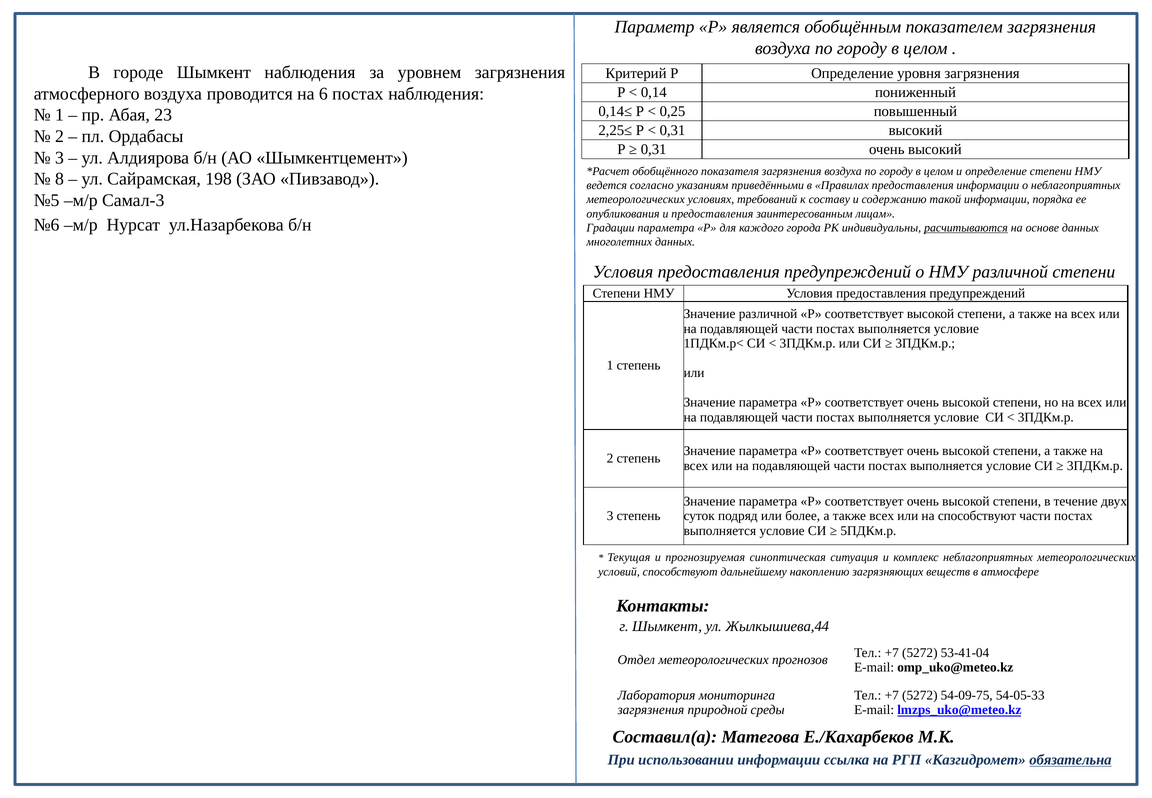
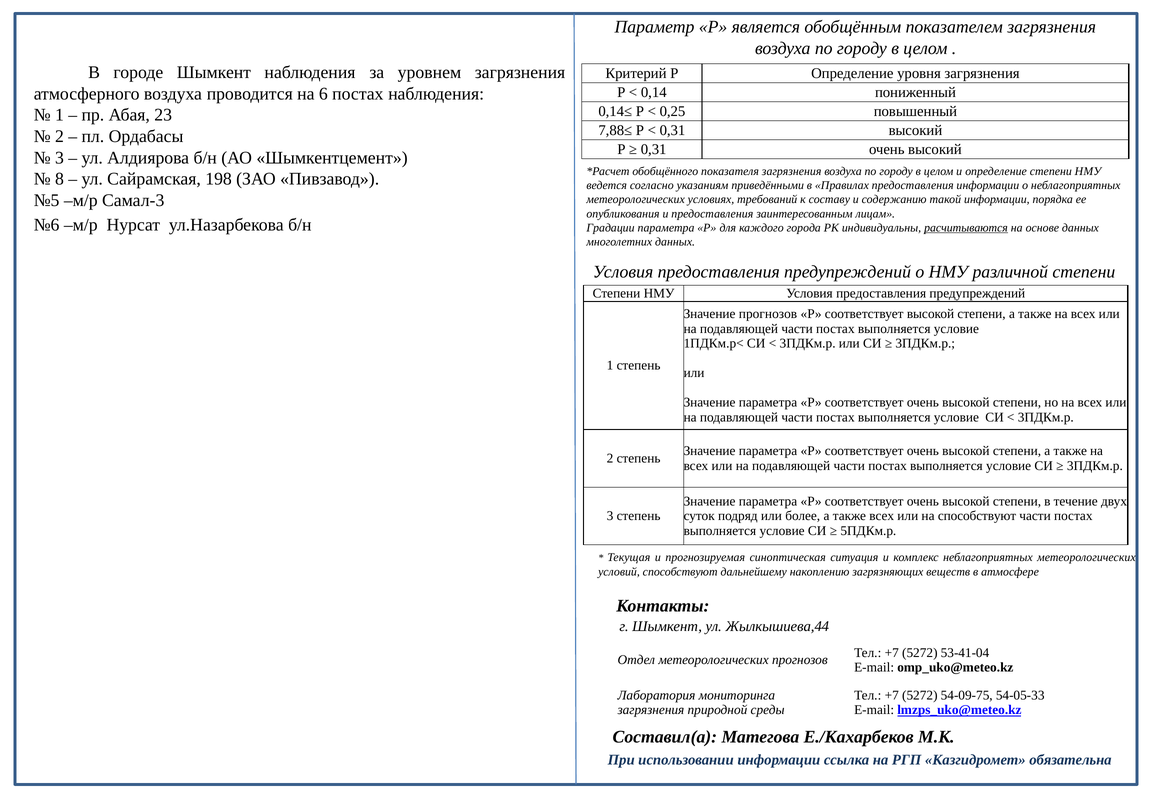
2,25≤: 2,25≤ -> 7,88≤ (615, 130)
Значение различной: различной -> прогнозов (768, 314)
обязательна underline: present -> none (1070, 759)
